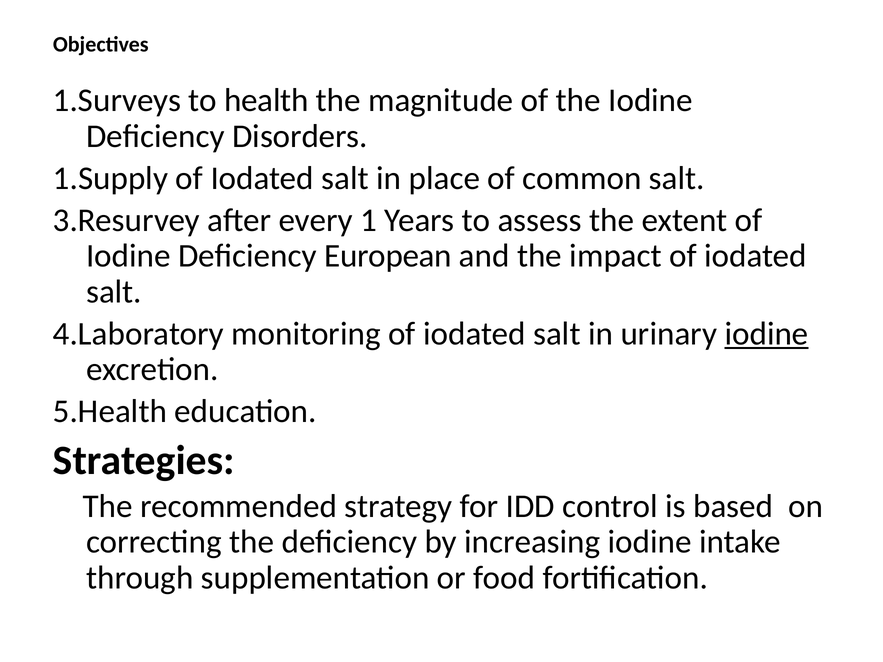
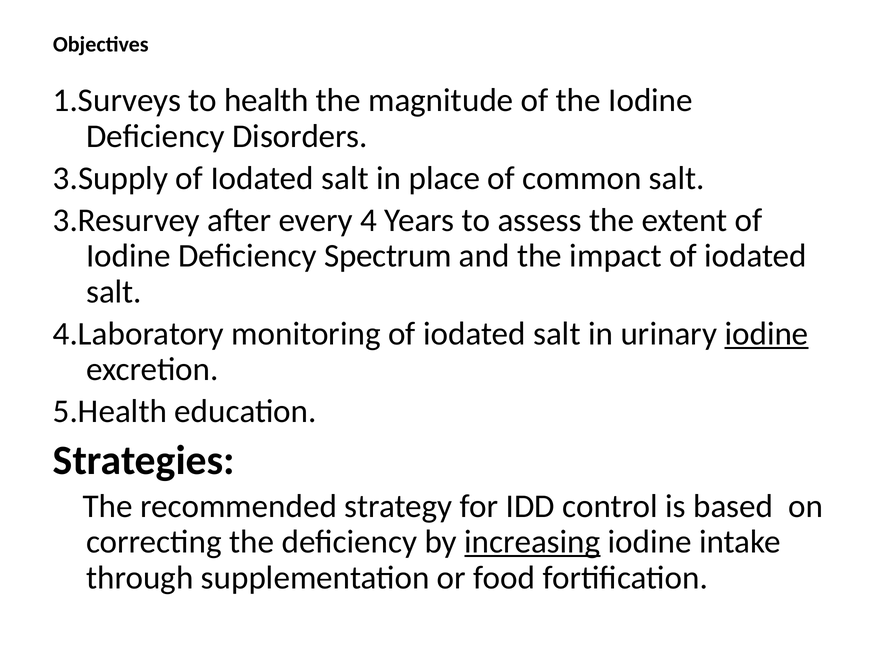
1.Supply: 1.Supply -> 3.Supply (110, 178)
1: 1 -> 4 (369, 220)
European: European -> Spectrum (388, 256)
increasing underline: none -> present (532, 542)
